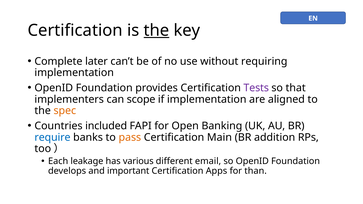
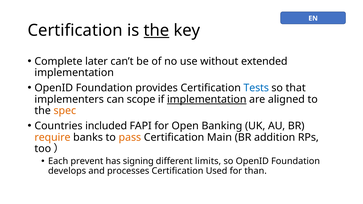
requiring: requiring -> extended (264, 61)
Tests colour: purple -> blue (256, 88)
implementation underline: none -> present (207, 99)
require colour: blue -> orange (53, 137)
leakage: leakage -> prevent (87, 161)
various: various -> signing (138, 161)
email: email -> limits (208, 161)
important: important -> processes (128, 171)
Apps: Apps -> Used (217, 171)
